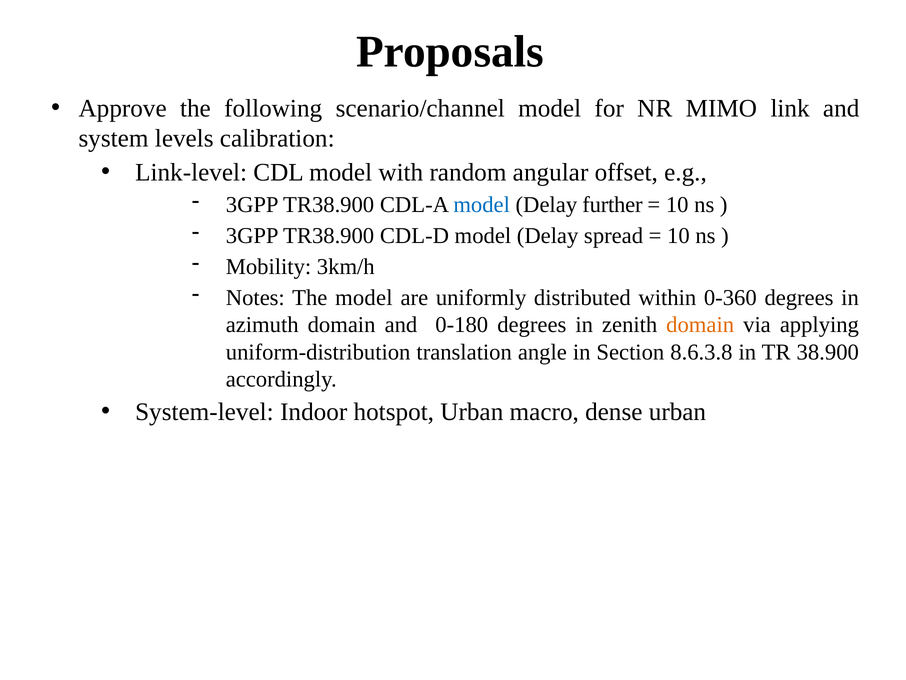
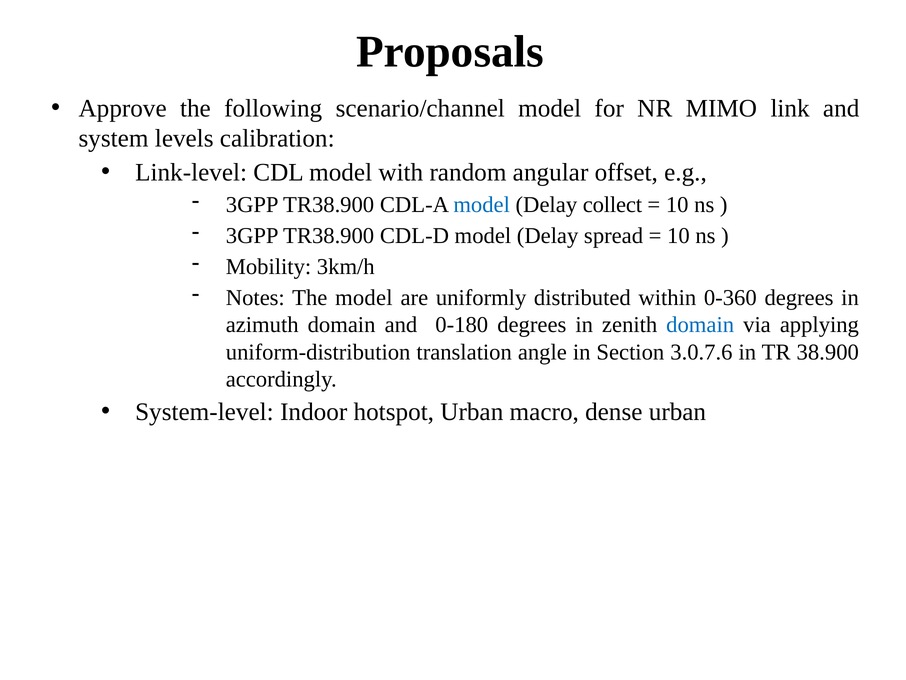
further: further -> collect (612, 205)
domain colour: orange -> blue (700, 325)
8.6.3.8: 8.6.3.8 -> 3.0.7.6 (701, 352)
